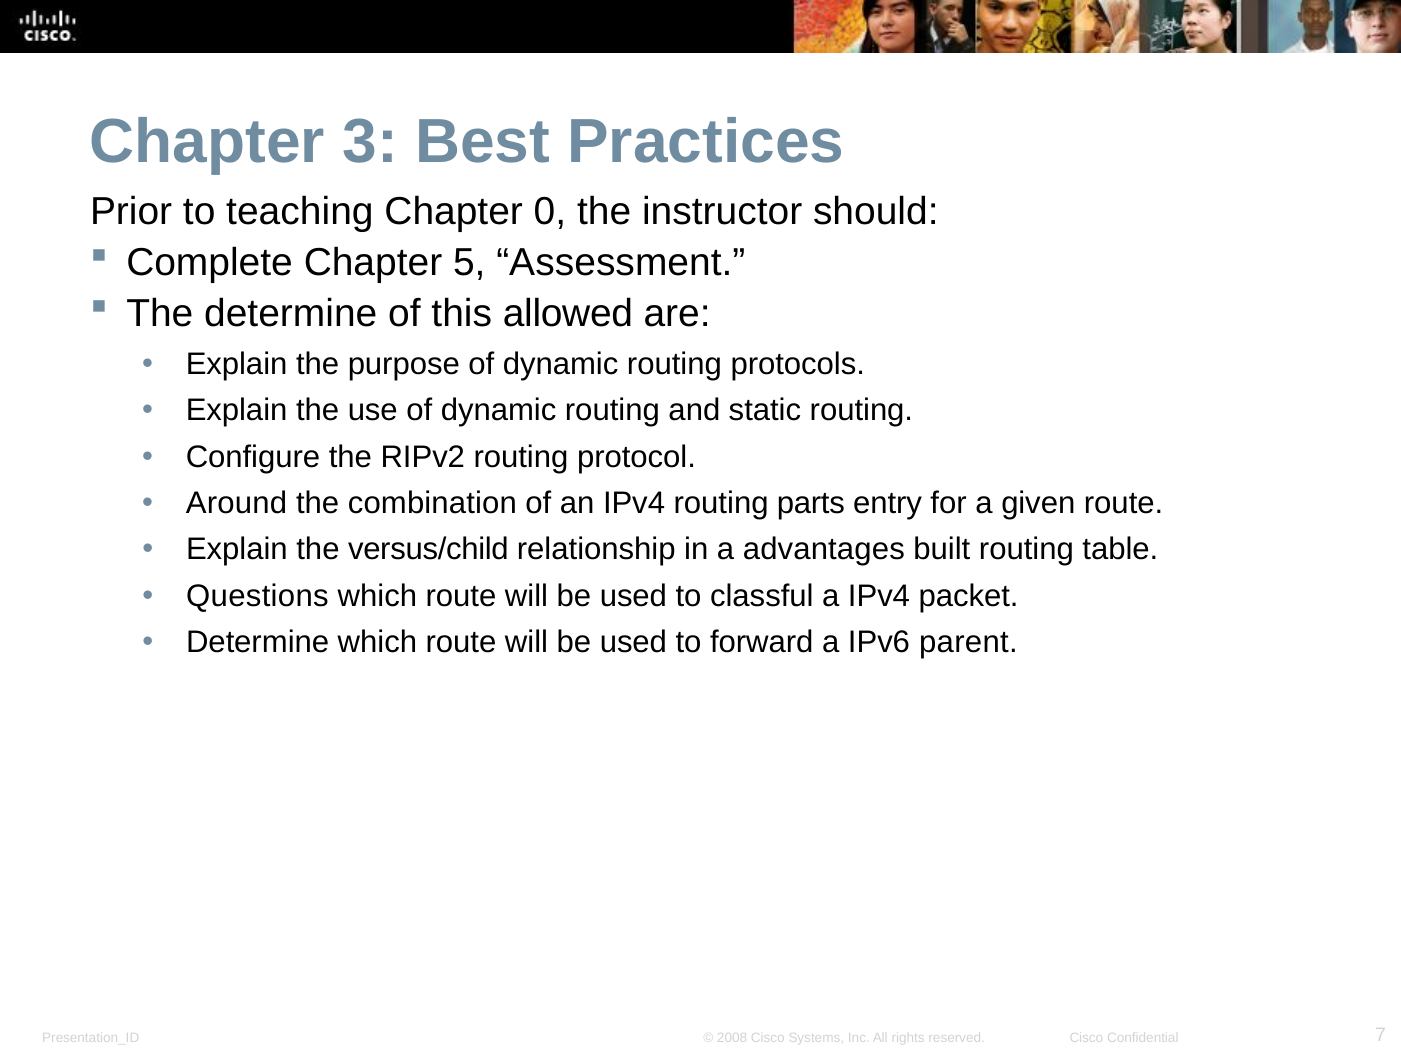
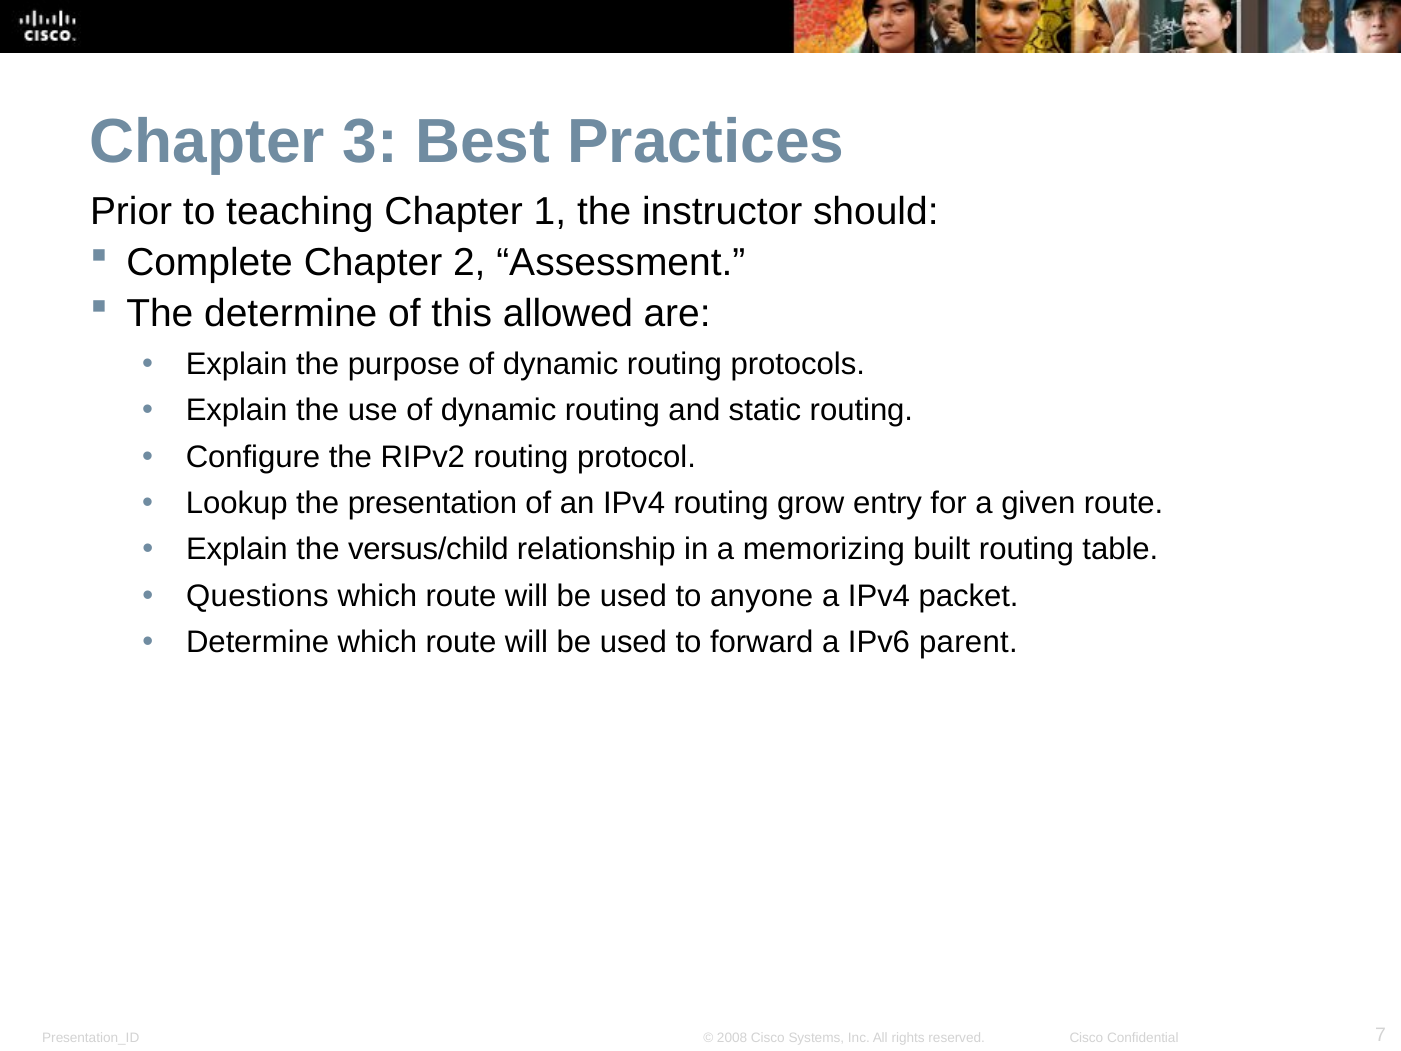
0: 0 -> 1 (550, 211)
5: 5 -> 2 (469, 263)
Around: Around -> Lookup (237, 503)
combination: combination -> presentation (433, 503)
parts: parts -> grow (811, 503)
advantages: advantages -> memorizing (824, 549)
classful: classful -> anyone (762, 596)
